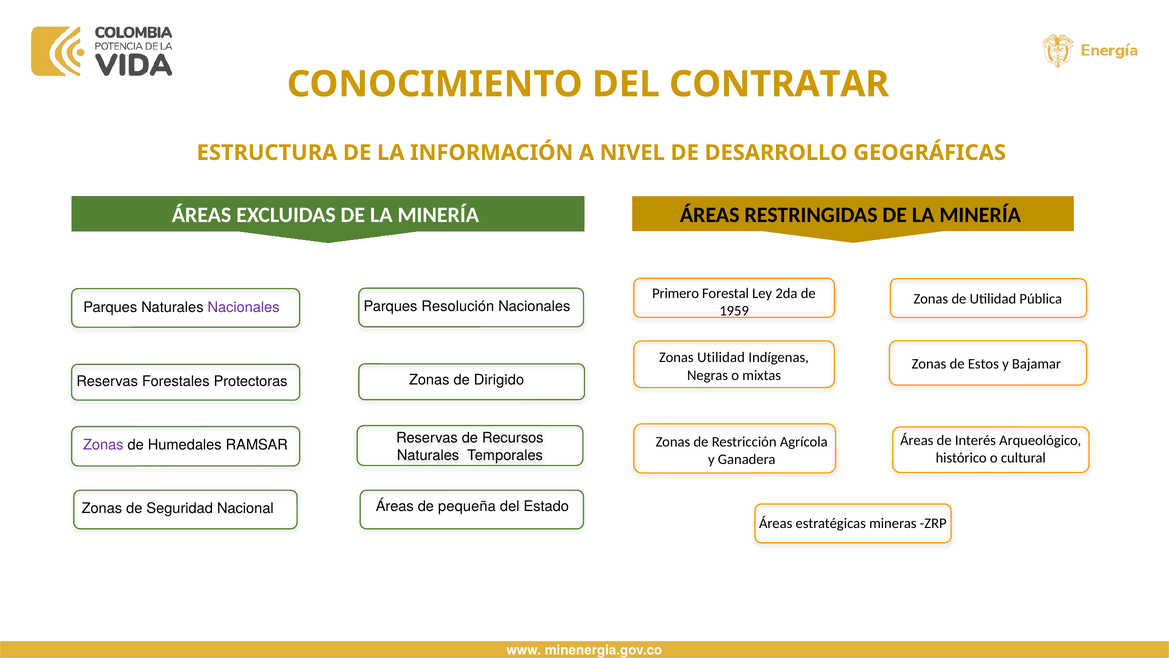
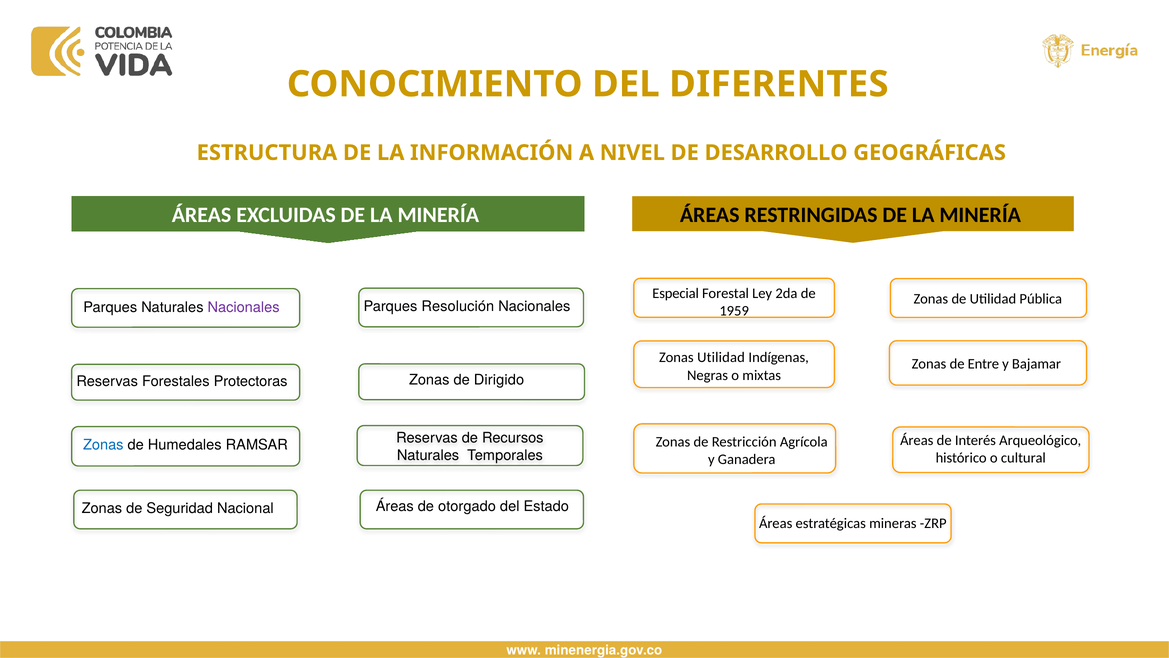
CONTRATAR: CONTRATAR -> DIFERENTES (779, 84)
Primero: Primero -> Especial (676, 293)
Estos: Estos -> Entre (983, 363)
Zonas colour: purple -> blue (103, 444)
pequeña: pequeña -> otorgado (467, 506)
